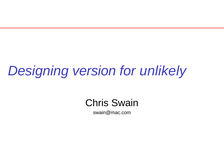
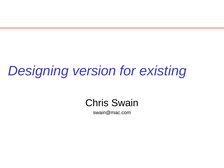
unlikely: unlikely -> existing (163, 71)
